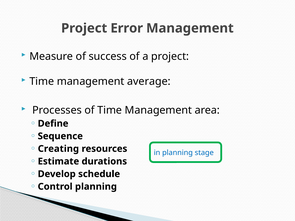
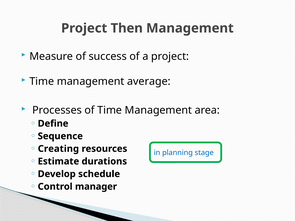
Error: Error -> Then (127, 28)
Control planning: planning -> manager (96, 187)
